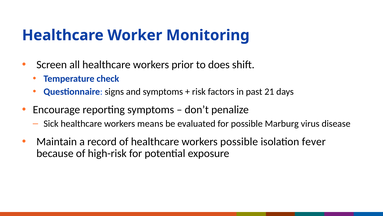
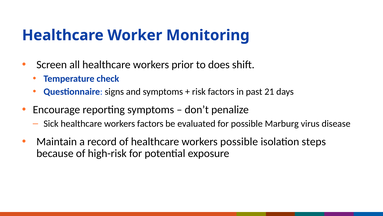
workers means: means -> factors (150, 123)
fever: fever -> steps (314, 141)
